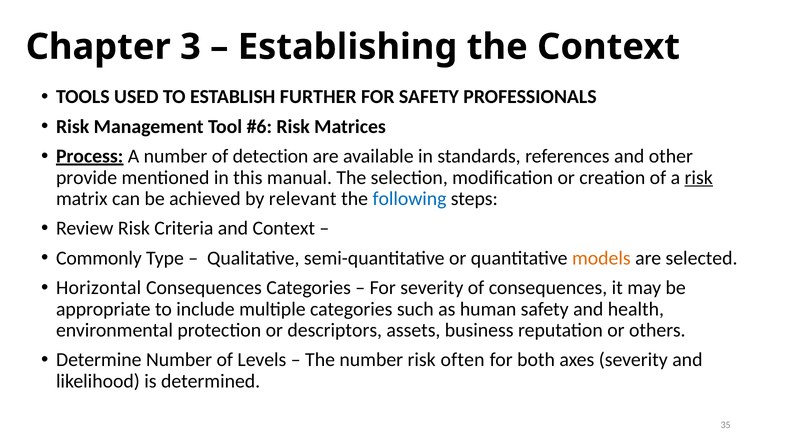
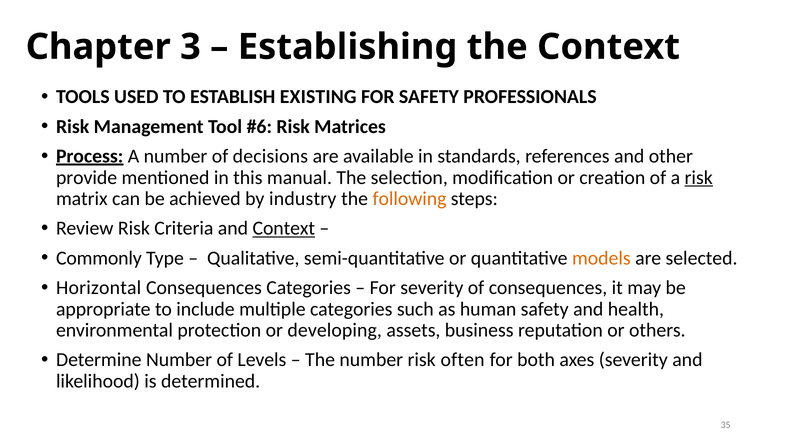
FURTHER: FURTHER -> EXISTING (318, 97)
detection: detection -> decisions (270, 156)
relevant: relevant -> industry (303, 199)
following colour: blue -> orange (410, 199)
Context underline: none -> present (284, 228)
descriptors: descriptors -> developing (335, 330)
